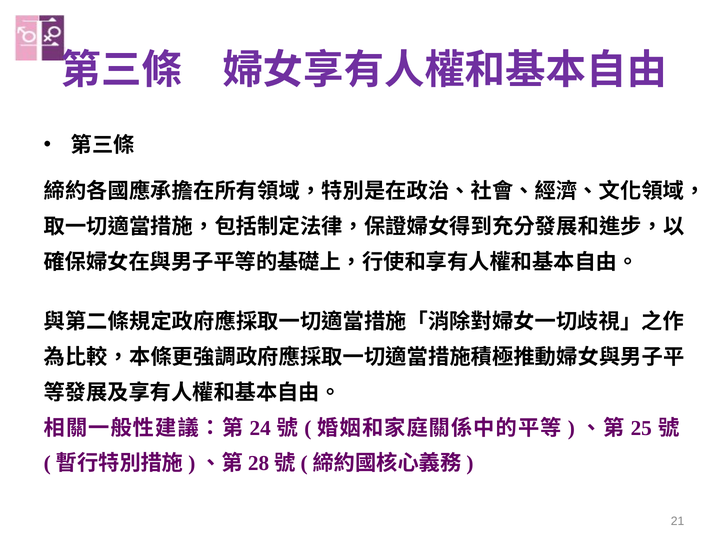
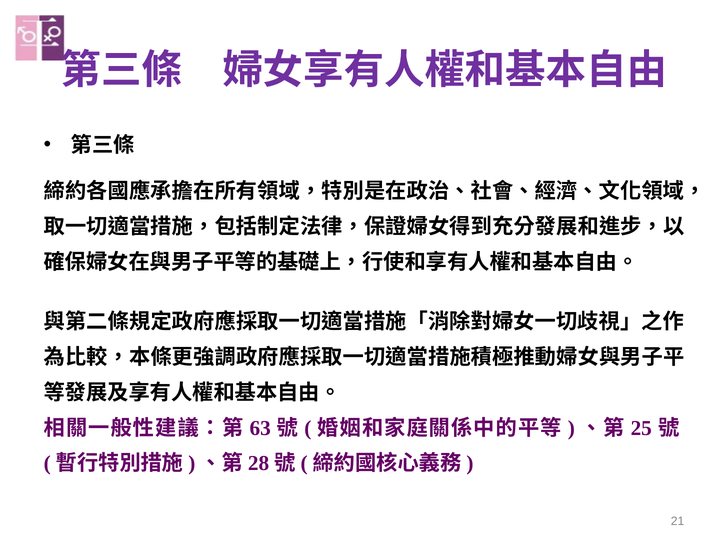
24: 24 -> 63 (260, 428)
